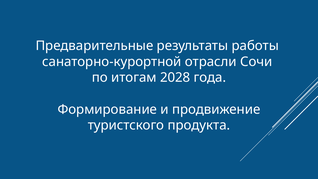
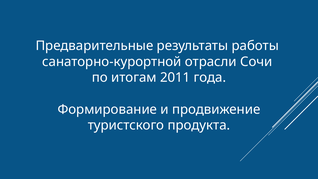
2028: 2028 -> 2011 (175, 78)
